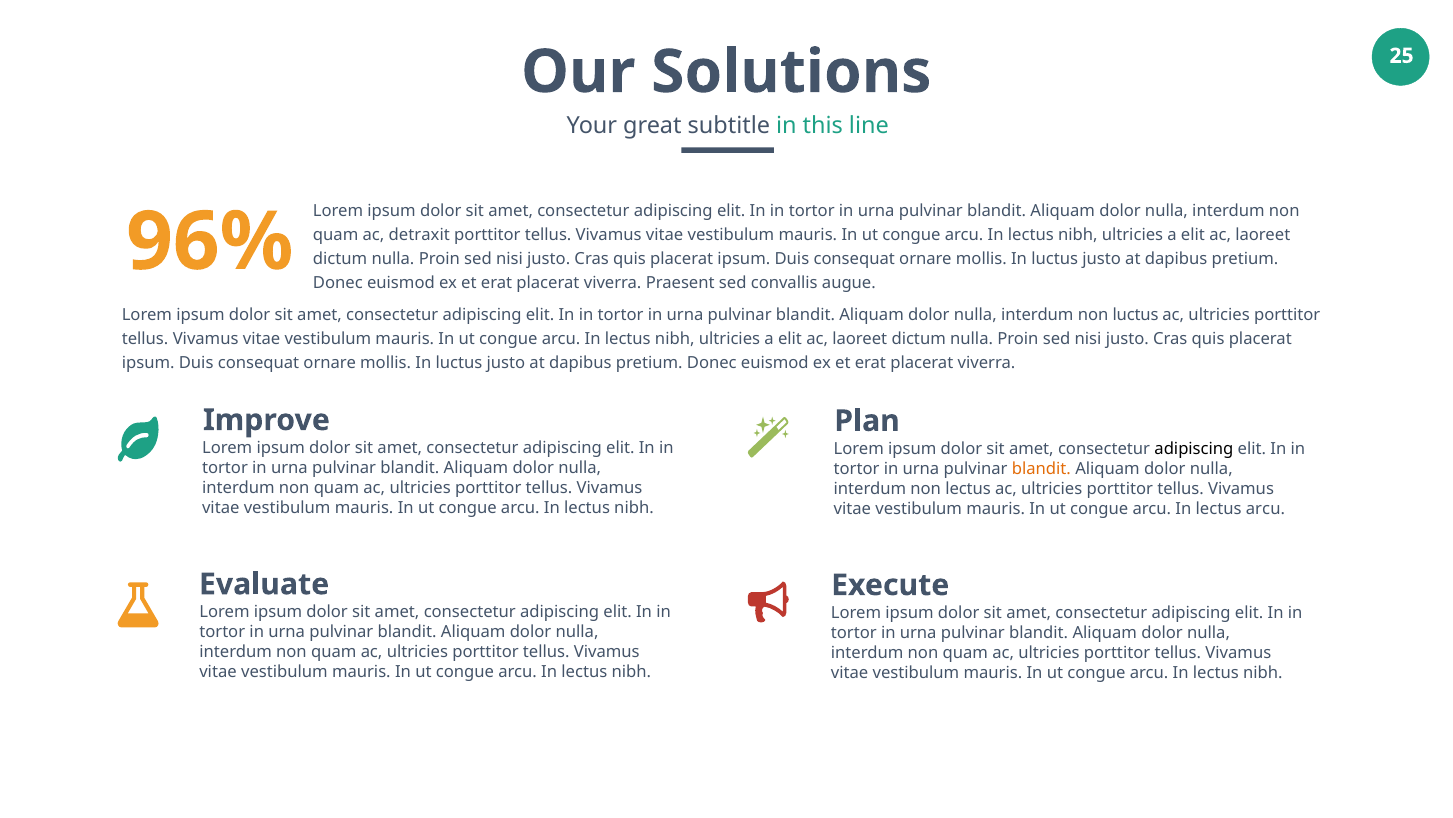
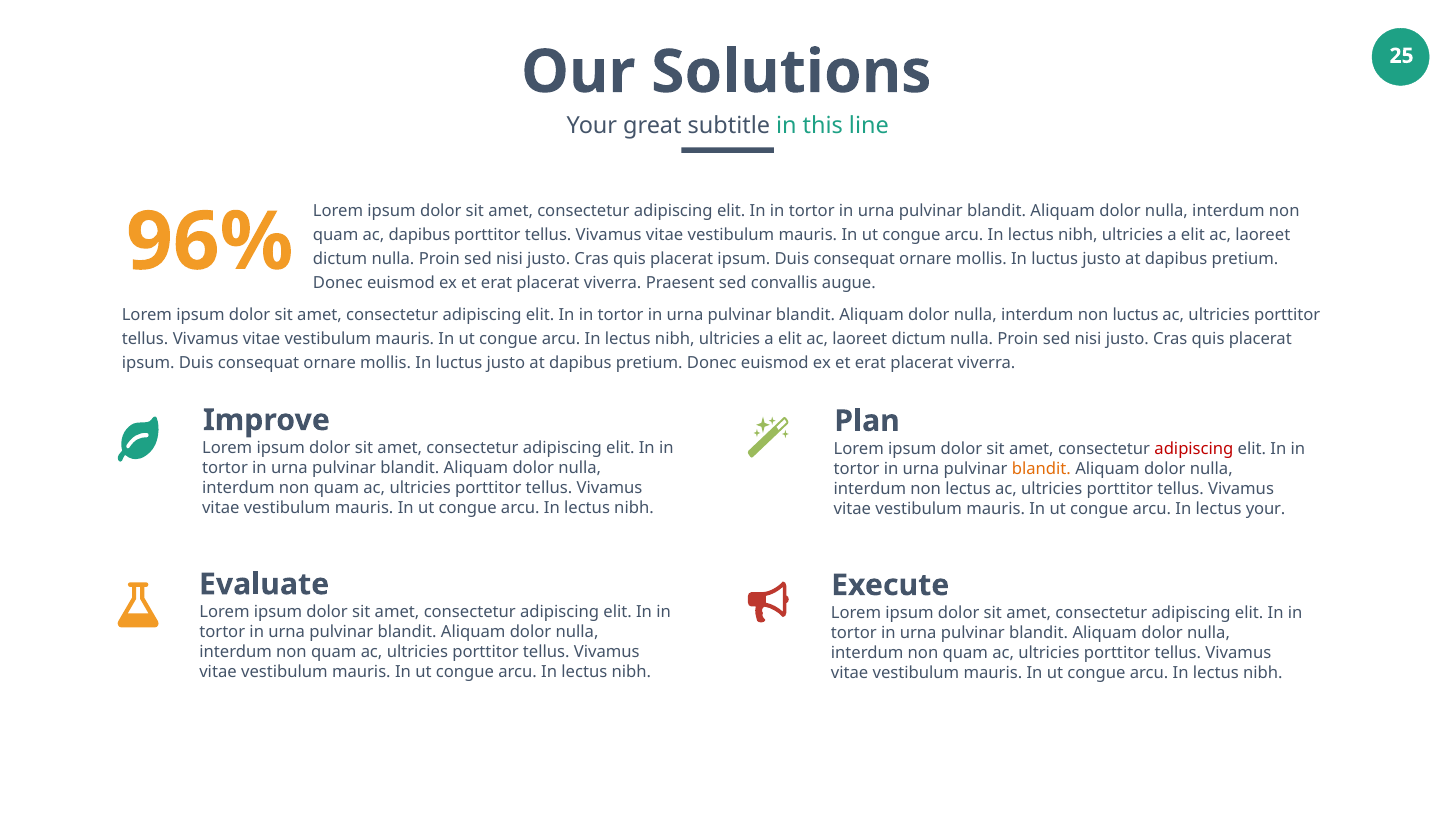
ac detraxit: detraxit -> dapibus (419, 235)
adipiscing colour: black -> red (1194, 448)
lectus arcu: arcu -> your (1266, 508)
